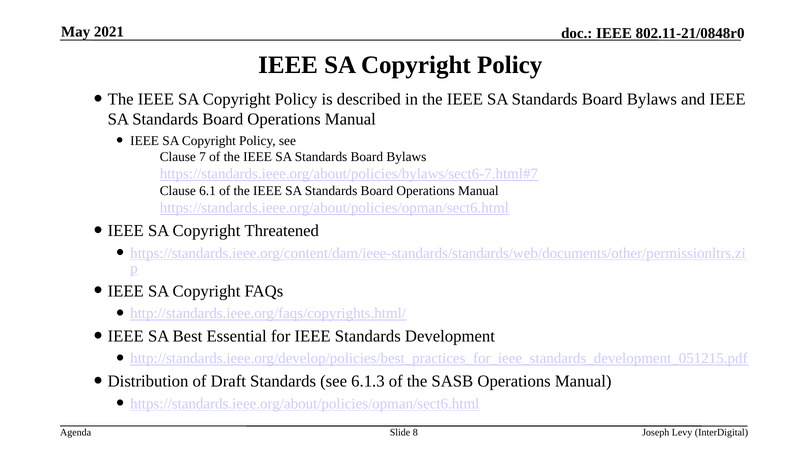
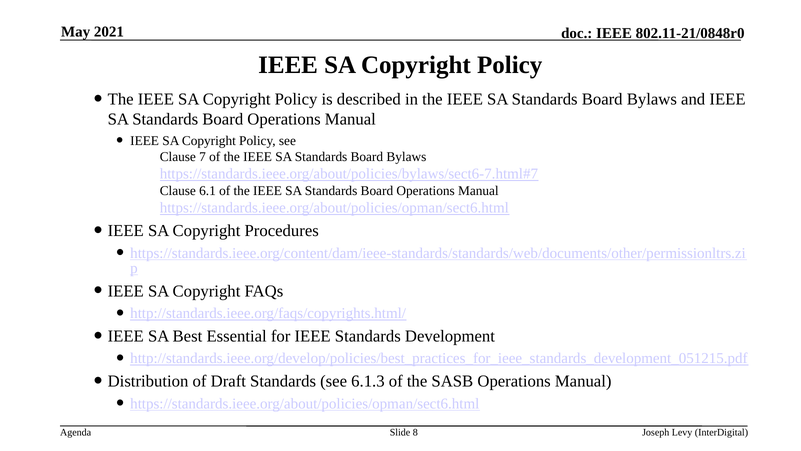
Threatened: Threatened -> Procedures (282, 231)
